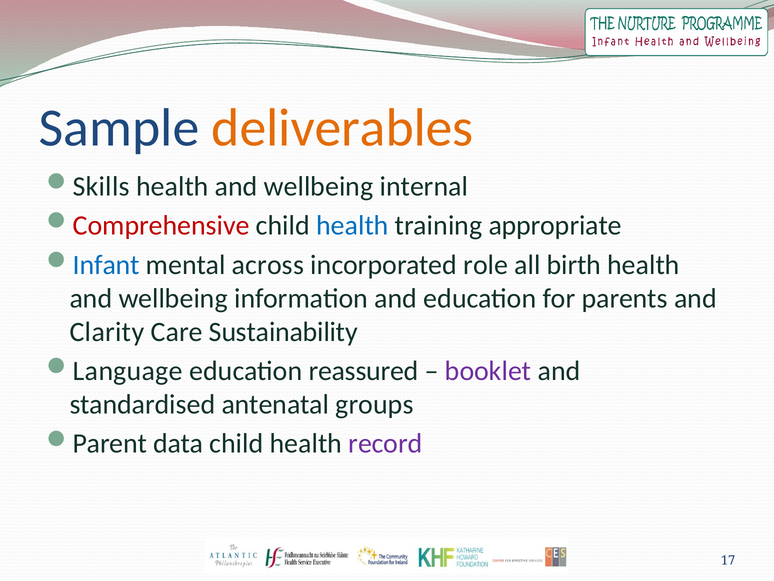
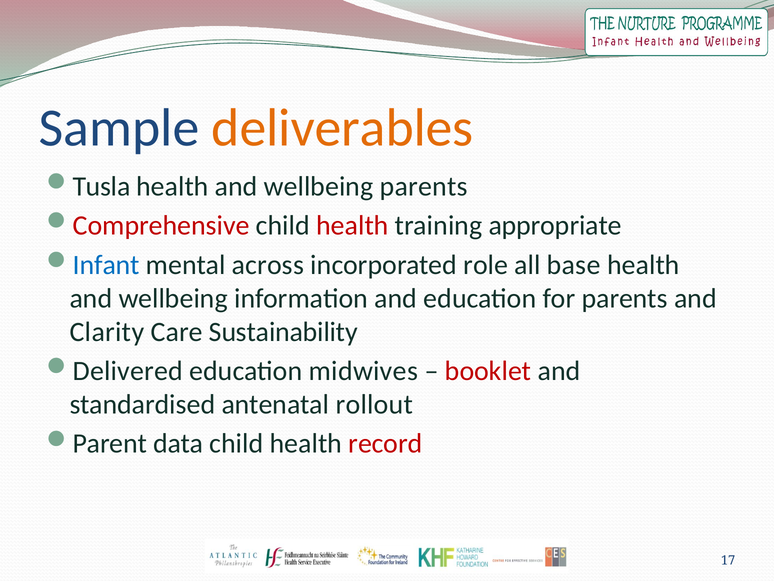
Skills: Skills -> Tusla (102, 186)
wellbeing internal: internal -> parents (424, 186)
health colour: blue -> red (352, 225)
birth: birth -> base (574, 265)
Language: Language -> Delivered (128, 371)
reassured: reassured -> midwives (363, 371)
booklet colour: purple -> red (488, 371)
groups: groups -> rollout (374, 404)
record colour: purple -> red (385, 443)
